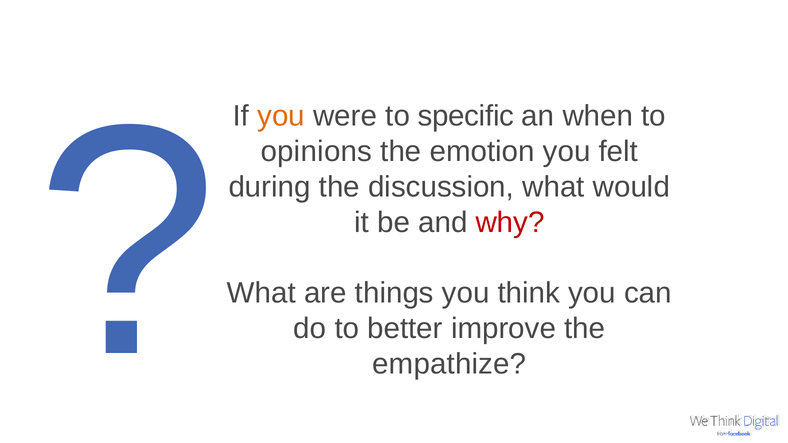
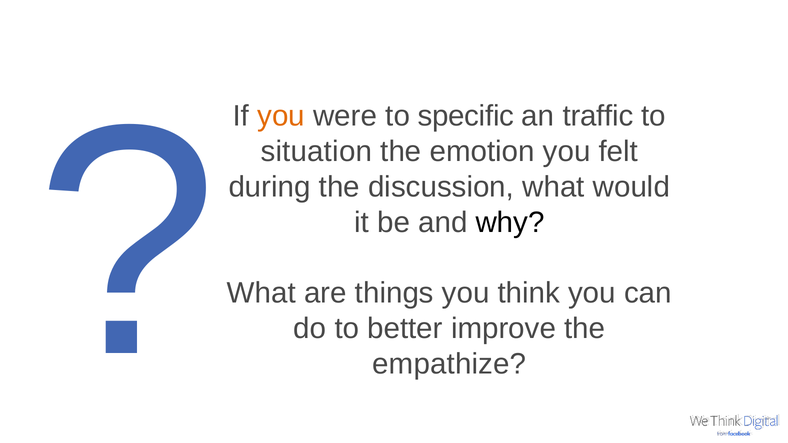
when: when -> traffic (598, 116)
opinions: opinions -> situation (316, 152)
why colour: red -> black (510, 222)
